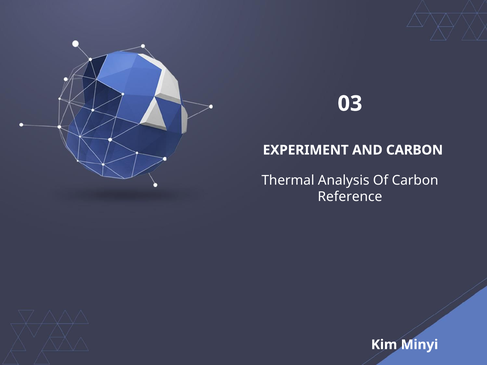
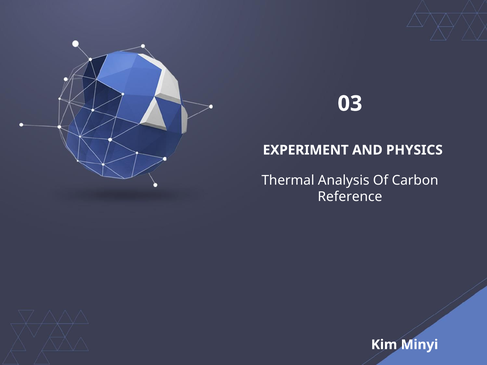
AND CARBON: CARBON -> PHYSICS (414, 150)
